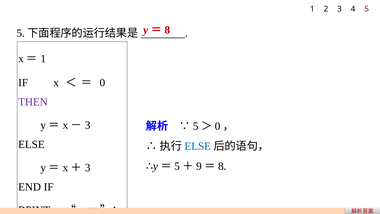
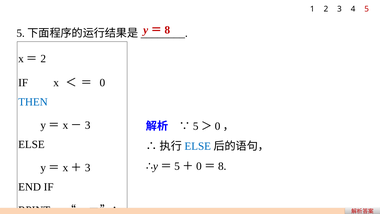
1: 1 -> 2 (43, 59)
THEN colour: purple -> blue (33, 102)
9: 9 -> 0 (199, 166)
